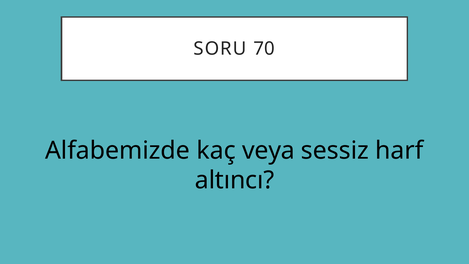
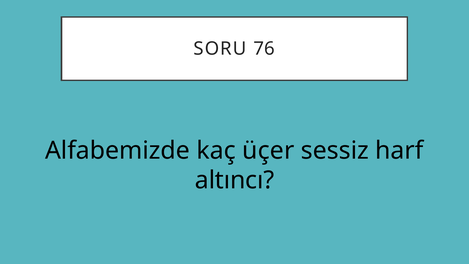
70: 70 -> 76 (264, 49)
veya: veya -> üçer (268, 150)
